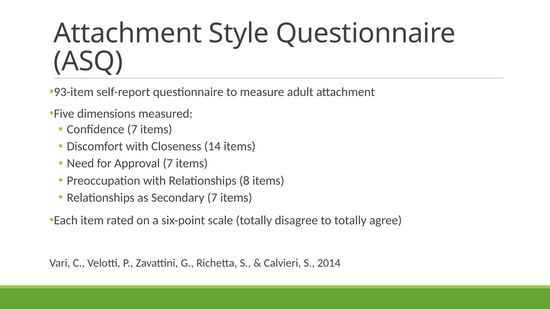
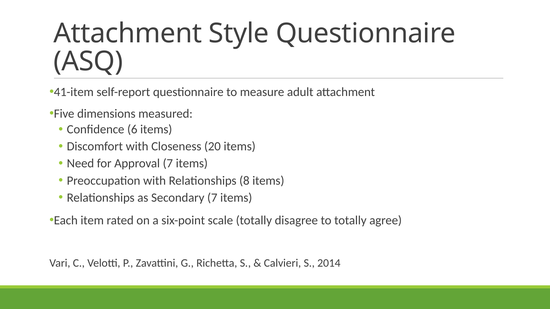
93-item: 93-item -> 41-item (74, 92)
Confidence 7: 7 -> 6 (132, 130)
14: 14 -> 20 (212, 147)
